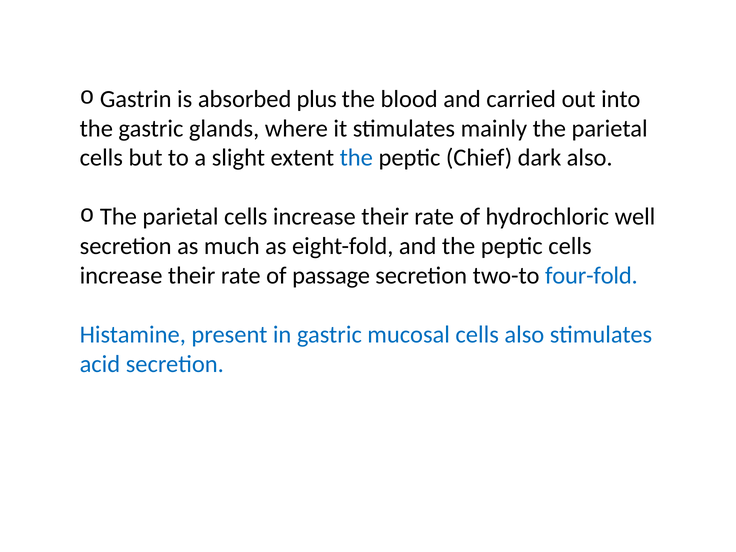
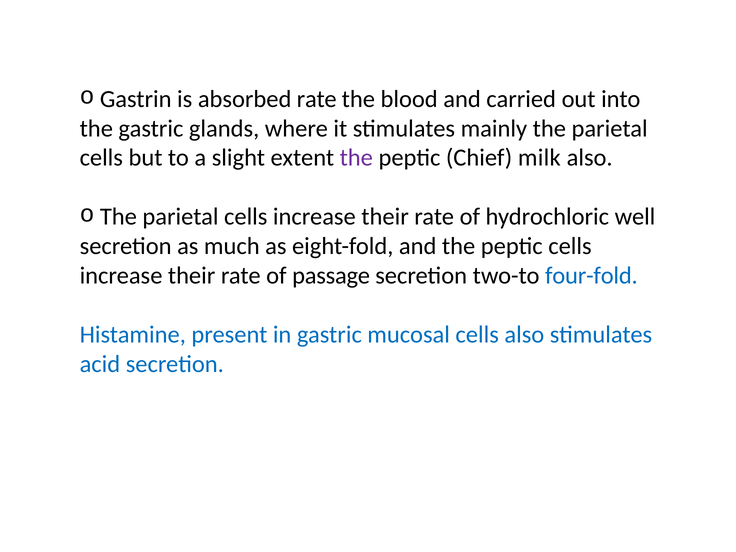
absorbed plus: plus -> rate (317, 99)
the colour: blue -> purple (356, 158)
dark: dark -> milk (539, 158)
